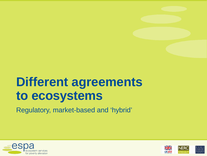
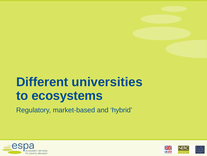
agreements: agreements -> universities (107, 82)
